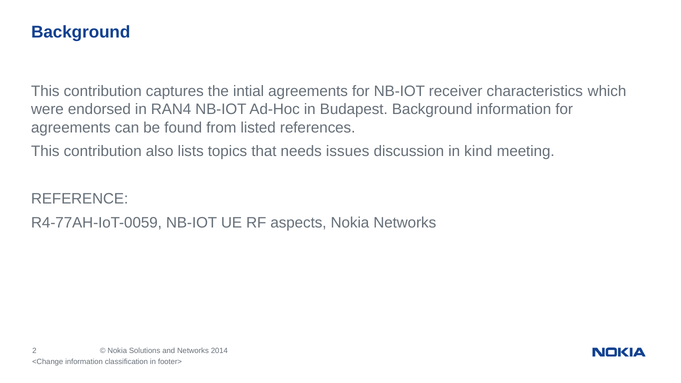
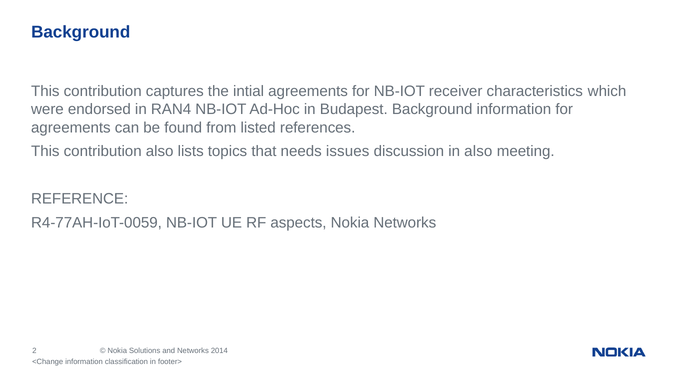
in kind: kind -> also (478, 151)
